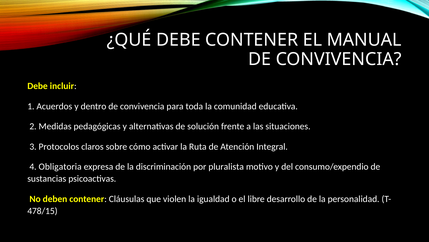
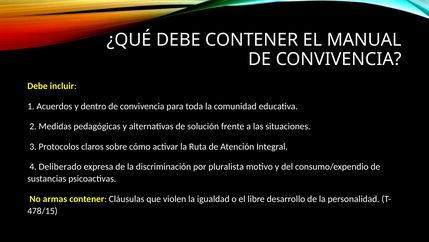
Obligatoria: Obligatoria -> Deliberado (60, 166)
deben: deben -> armas (55, 198)
